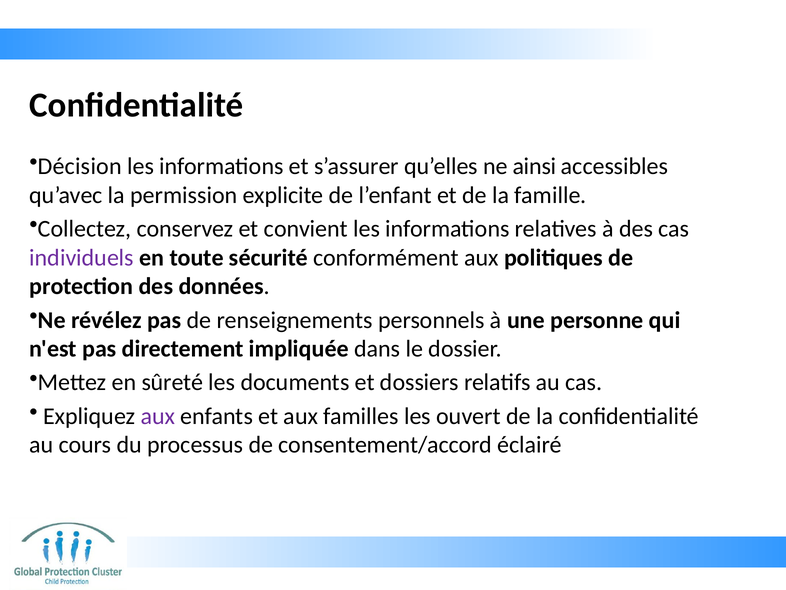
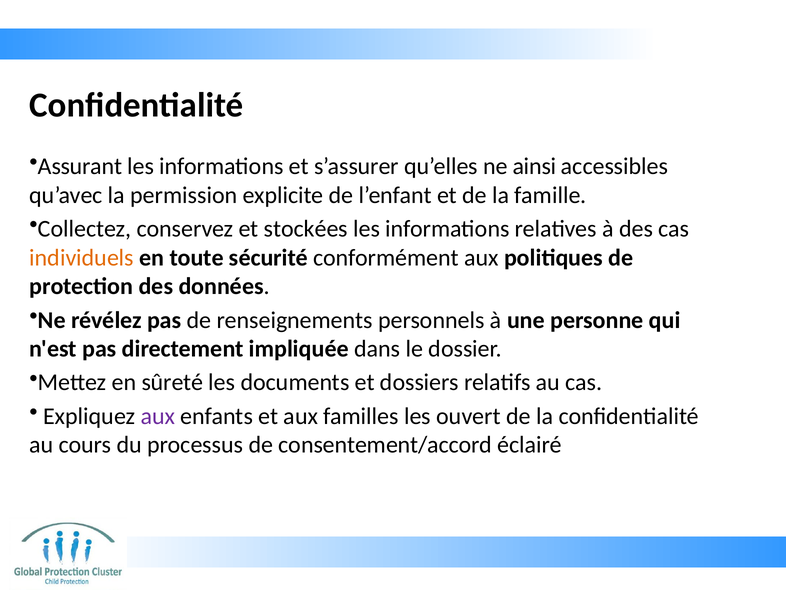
Décision: Décision -> Assurant (80, 166)
convient: convient -> stockées (306, 229)
individuels colour: purple -> orange (82, 257)
